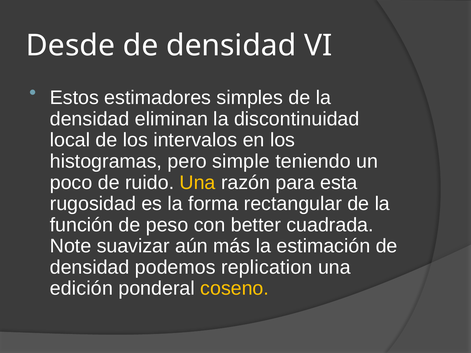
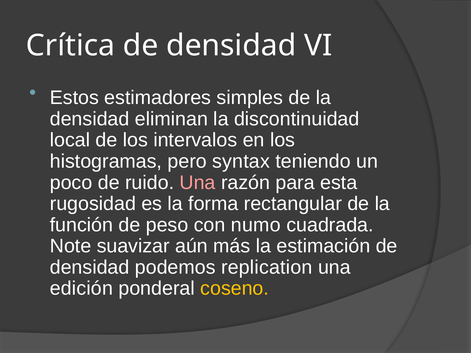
Desde: Desde -> Crítica (71, 46)
simple: simple -> syntax (241, 161)
Una colour: yellow -> pink (198, 183)
better: better -> numo (256, 225)
